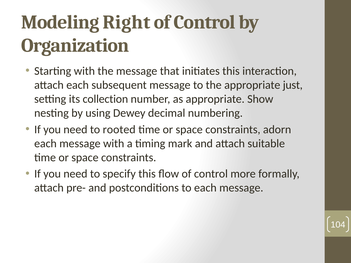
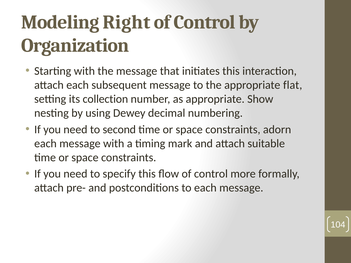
just: just -> flat (293, 85)
rooted: rooted -> second (119, 130)
